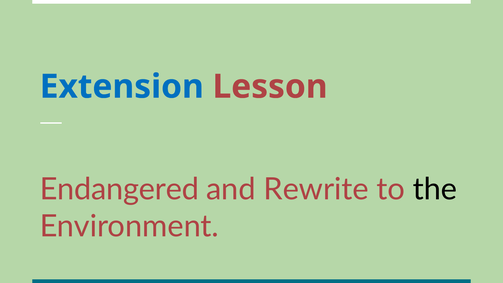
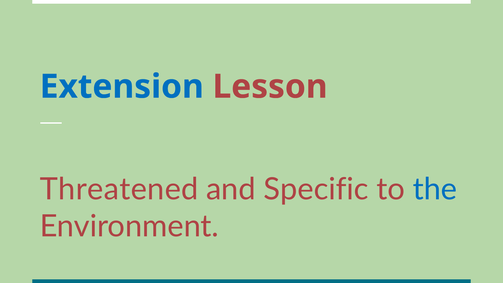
Endangered: Endangered -> Threatened (119, 189)
Rewrite: Rewrite -> Specific (316, 189)
the colour: black -> blue (435, 189)
